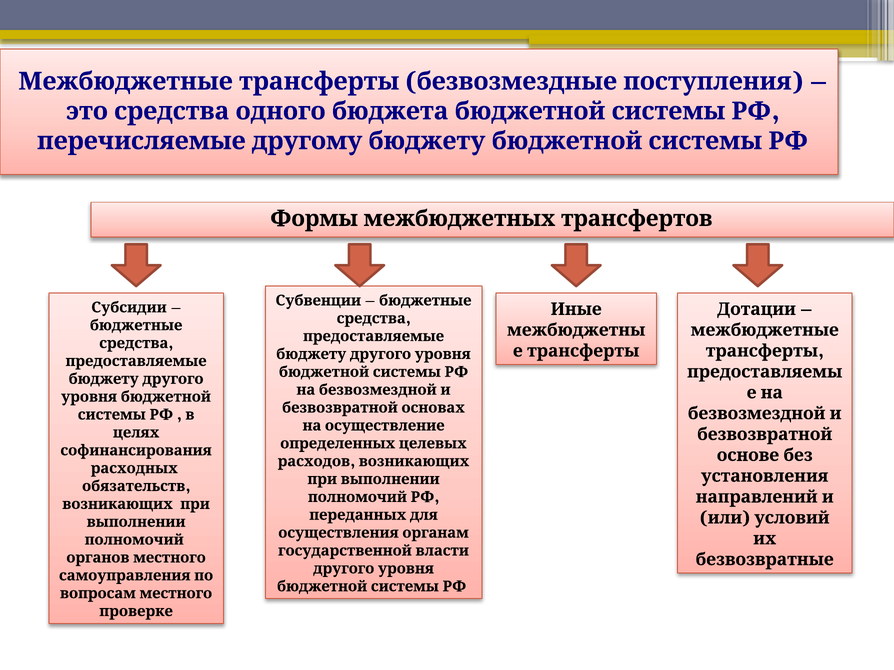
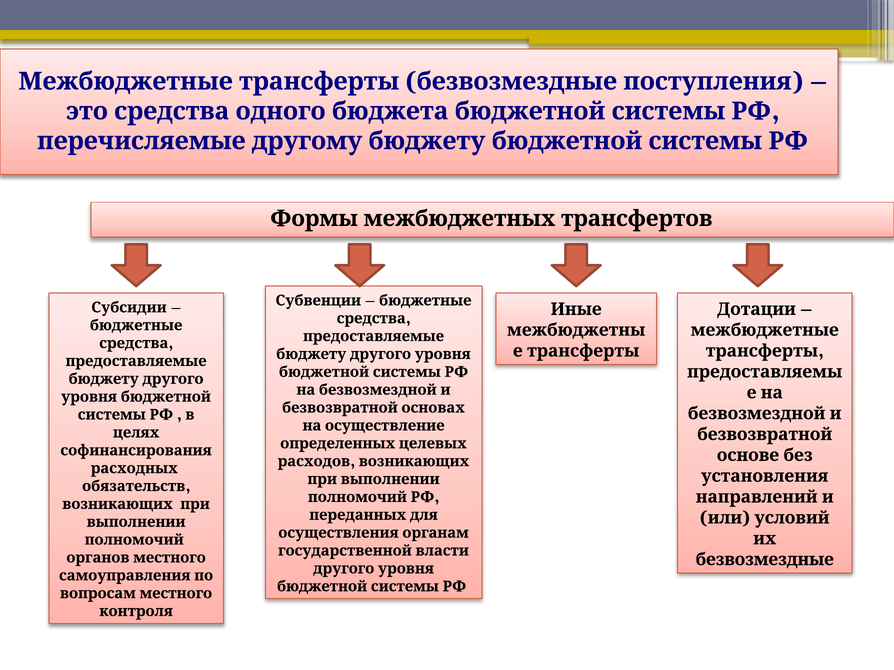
безвозвратные: безвозвратные -> безвозмездные (765, 560)
проверке: проверке -> контроля (136, 612)
